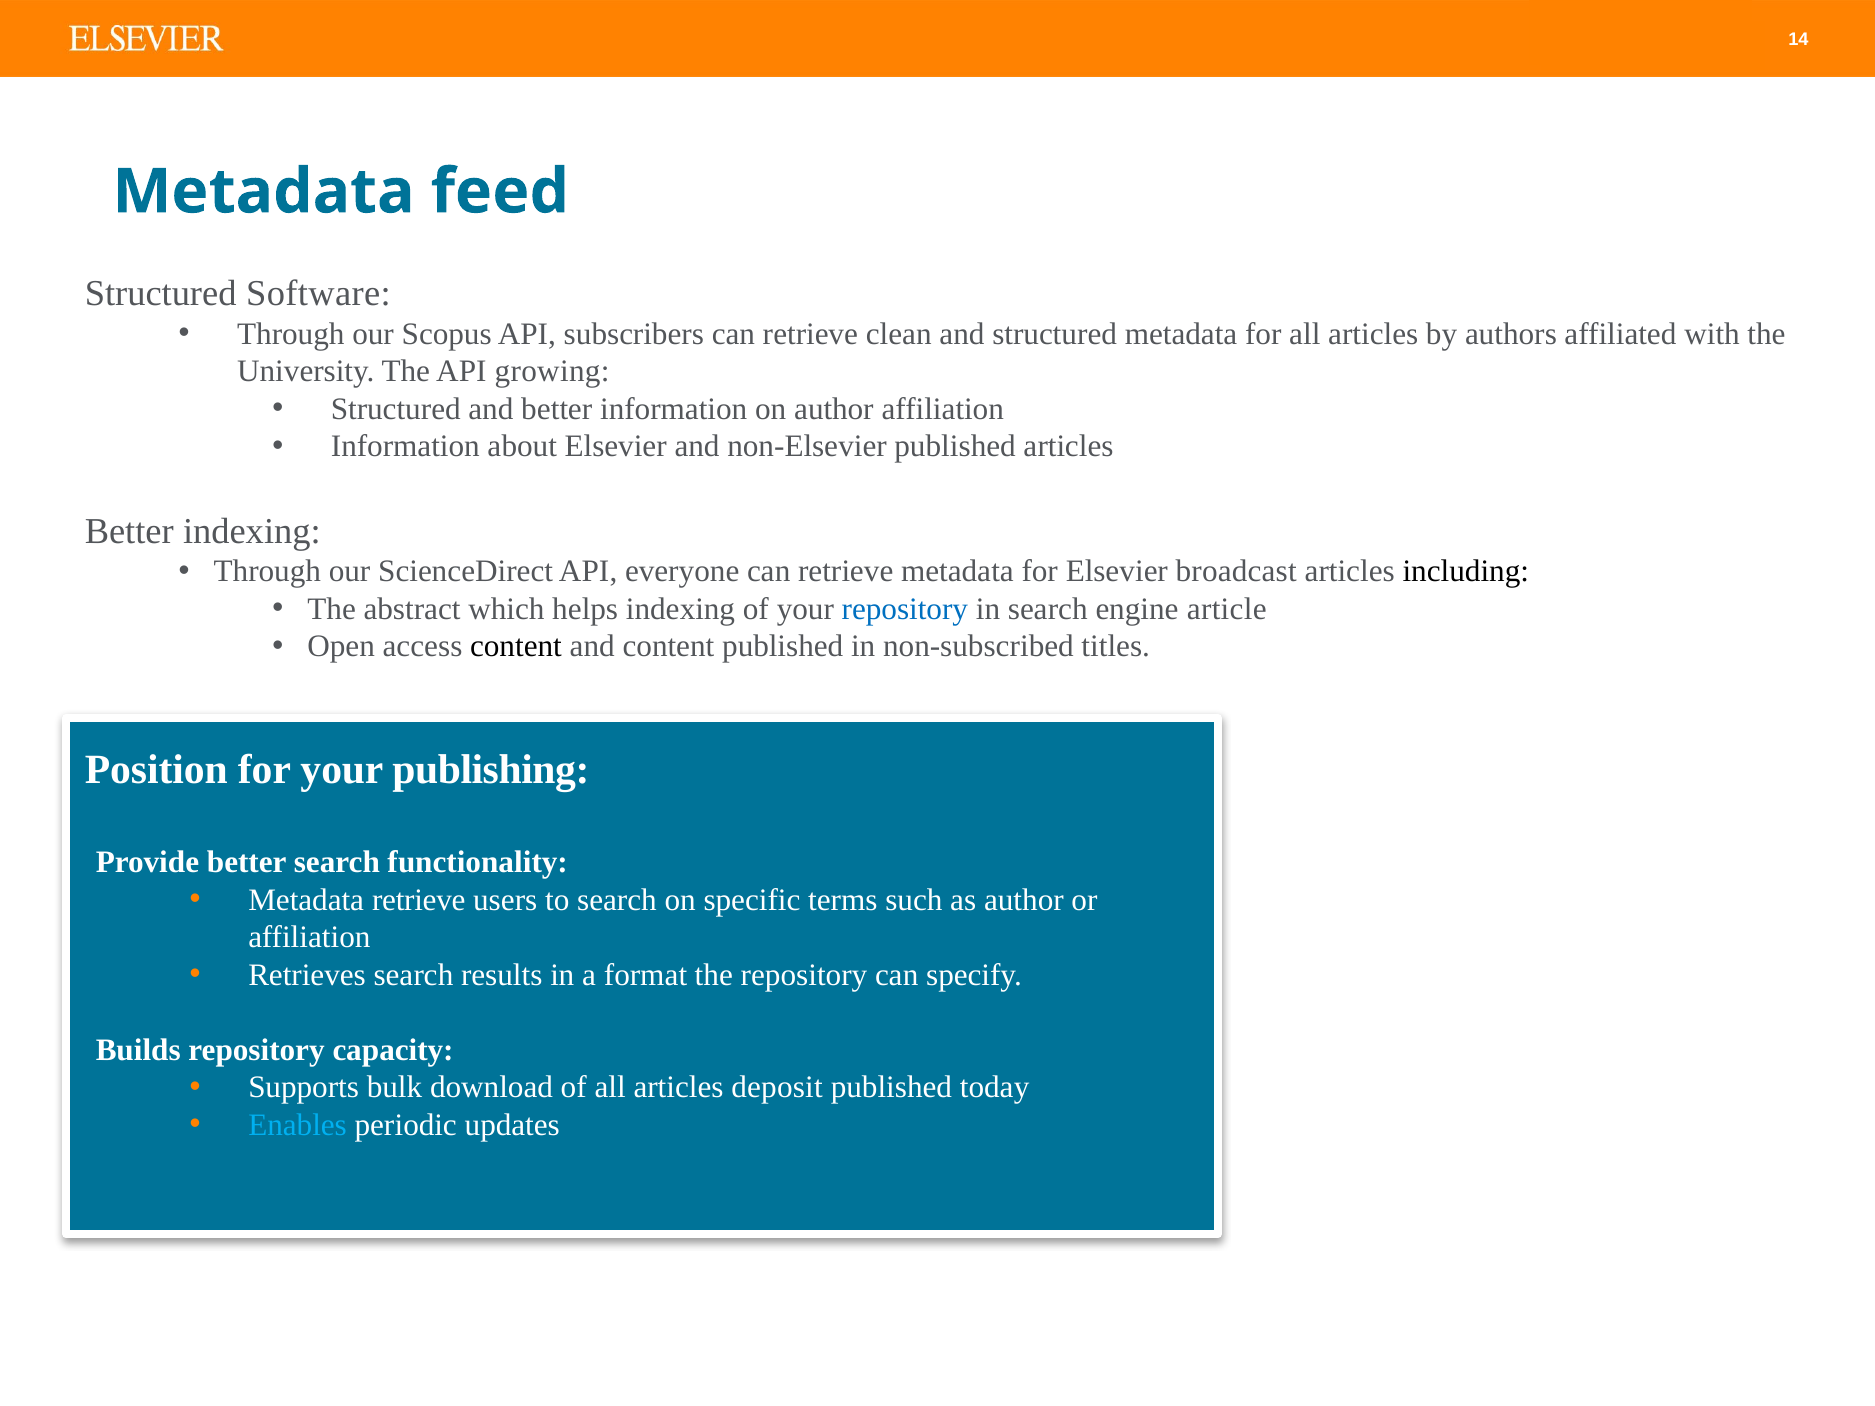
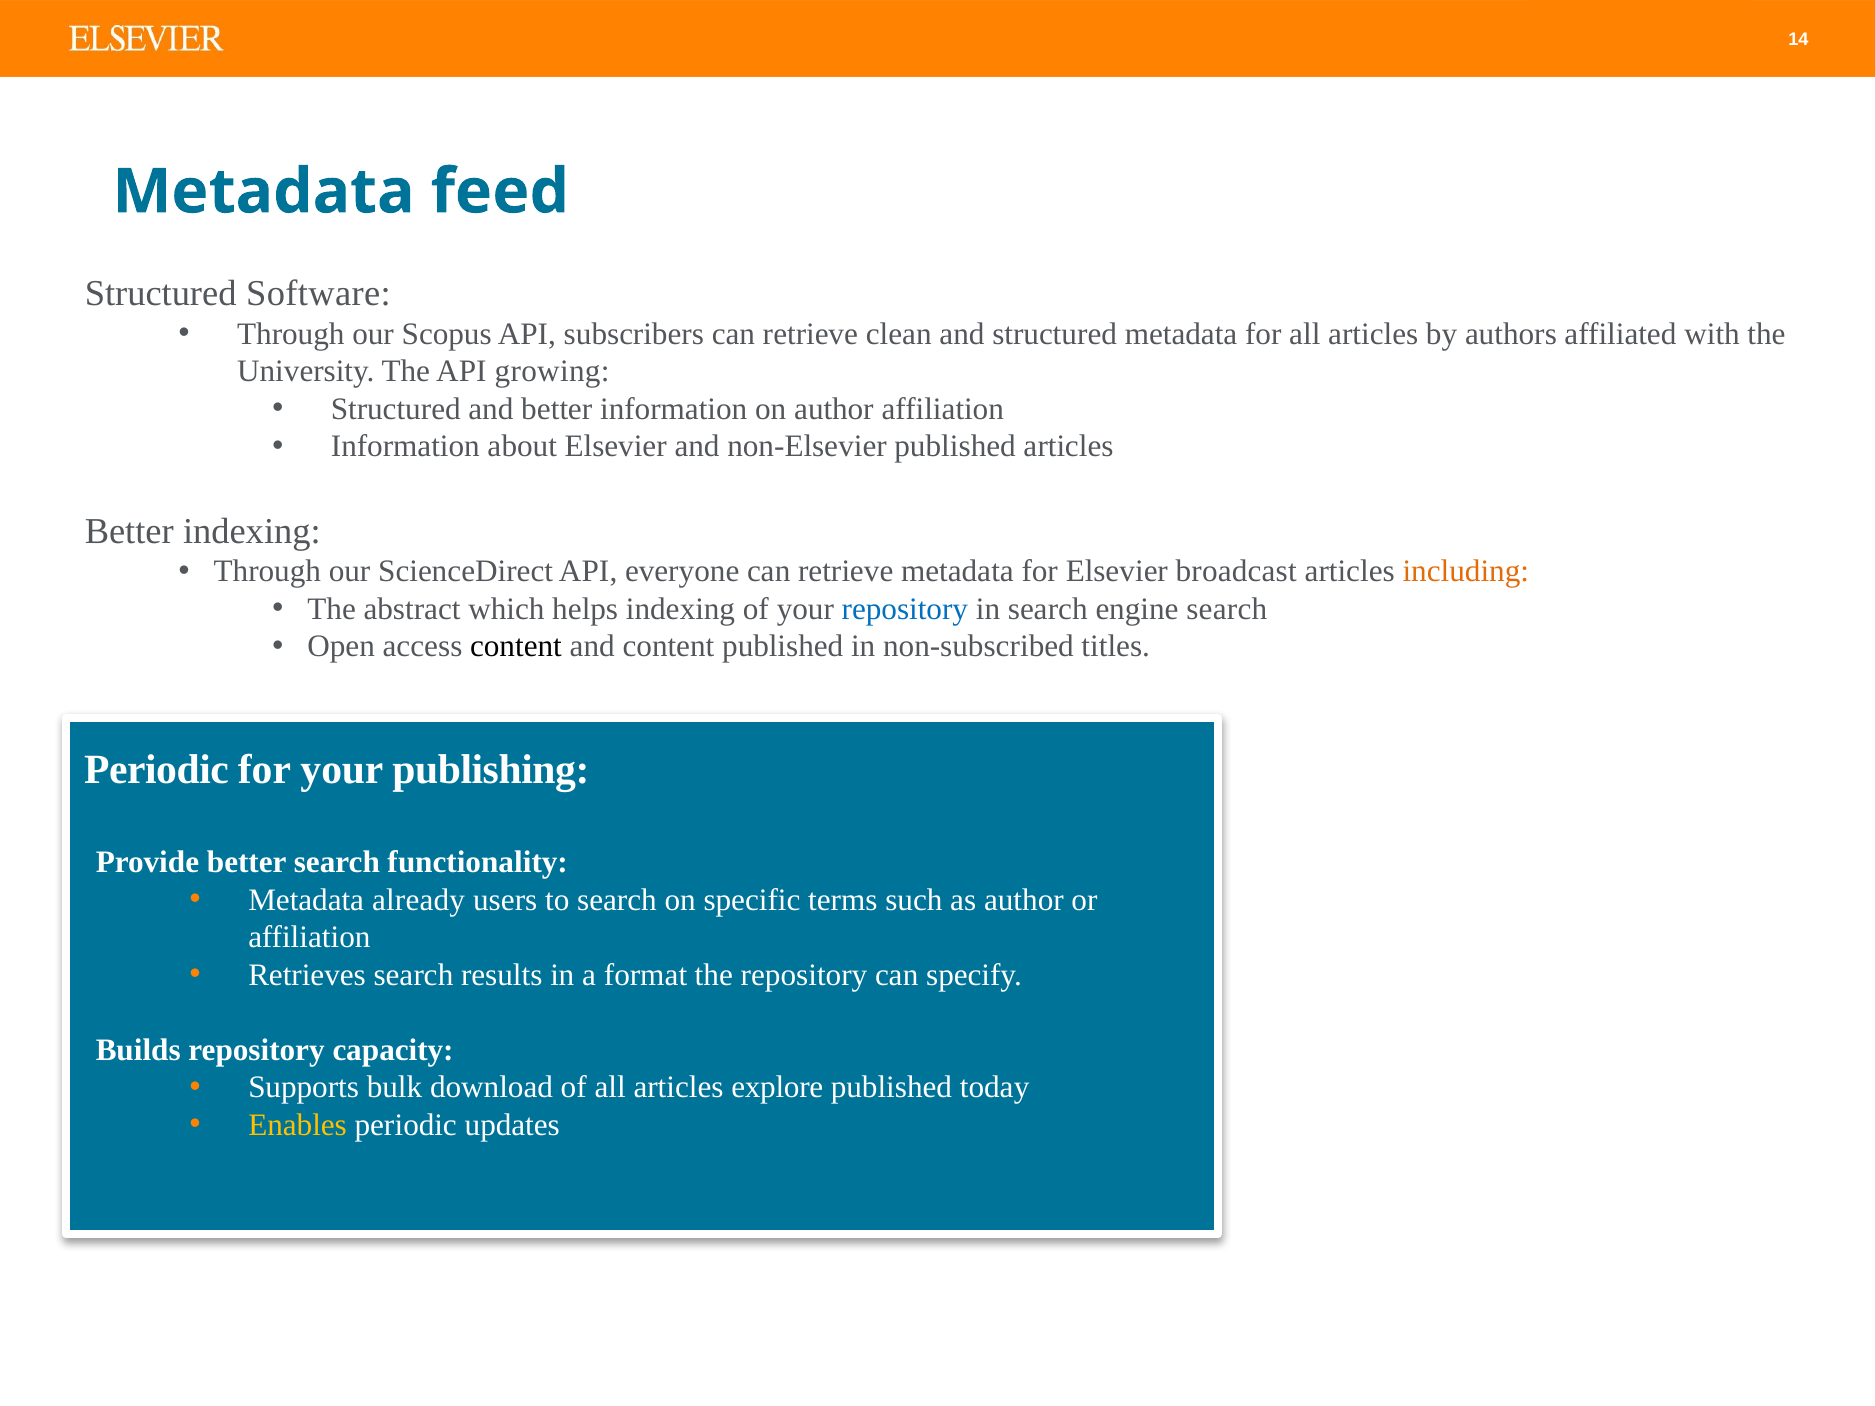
including colour: black -> orange (1466, 572)
engine article: article -> search (1227, 609)
Position: Position -> Periodic (156, 770)
Metadata retrieve: retrieve -> already (419, 900)
deposit: deposit -> explore (777, 1088)
Enables colour: light blue -> yellow (298, 1125)
